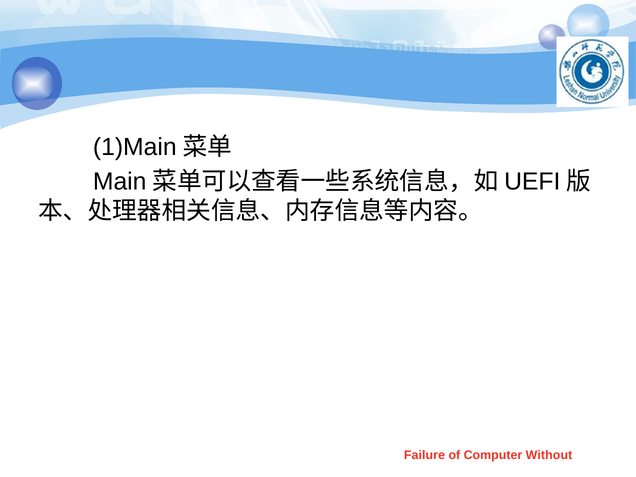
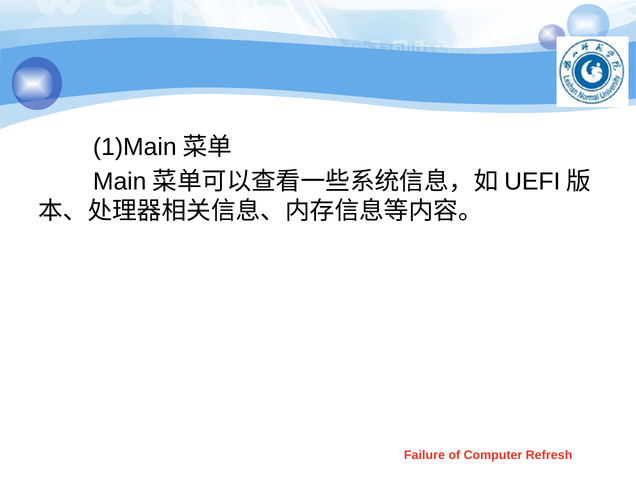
Without: Without -> Refresh (549, 455)
